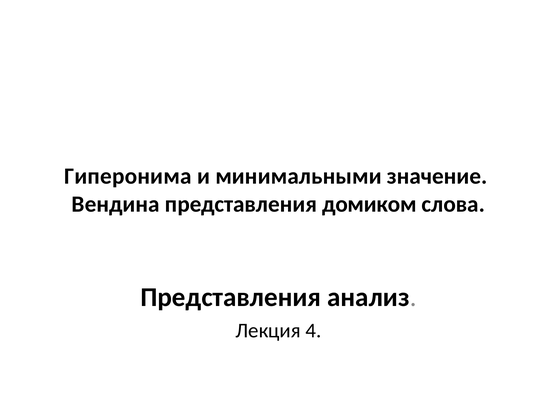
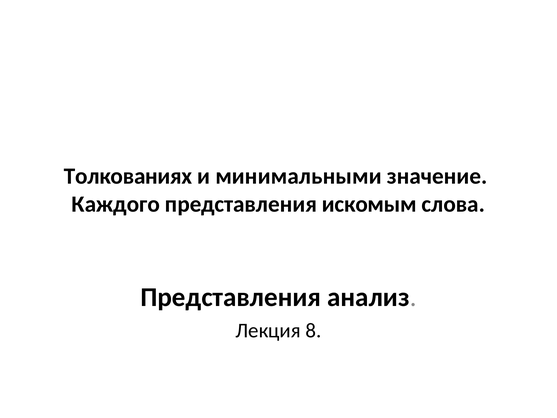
Гиперонима: Гиперонима -> Толкованиях (128, 176)
Вендина: Вендина -> Каждого (116, 204)
домиком: домиком -> искомым (369, 204)
4: 4 -> 8 (313, 330)
